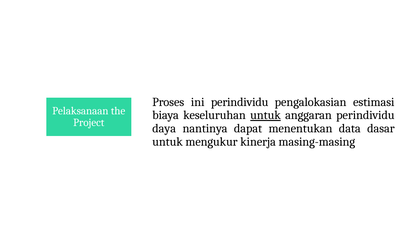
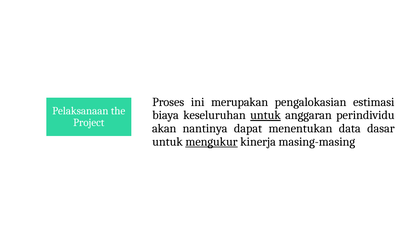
ini perindividu: perindividu -> merupakan (240, 102)
daya: daya -> akan (164, 128)
mengukur underline: none -> present (212, 141)
